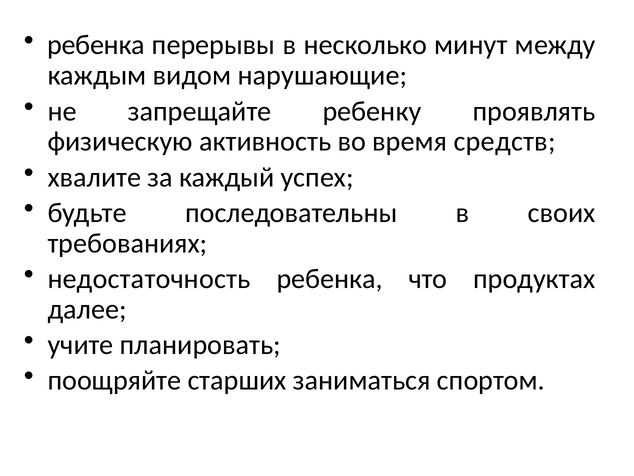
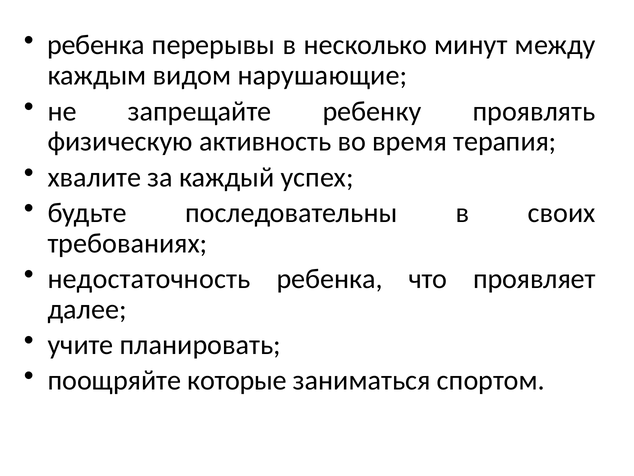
средств: средств -> терапия (505, 142)
продуктах: продуктах -> проявляет (534, 279)
старших: старших -> которые (237, 380)
